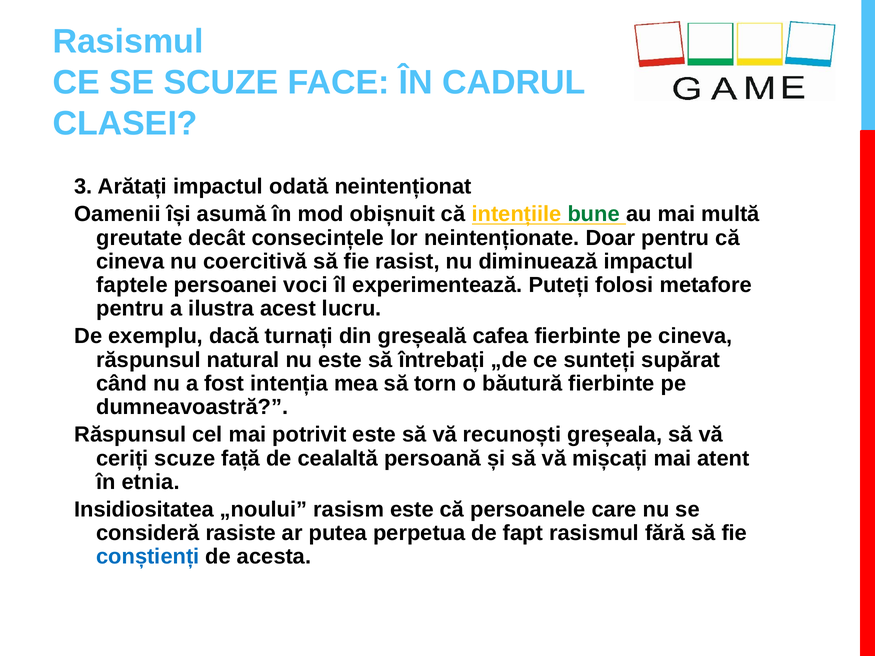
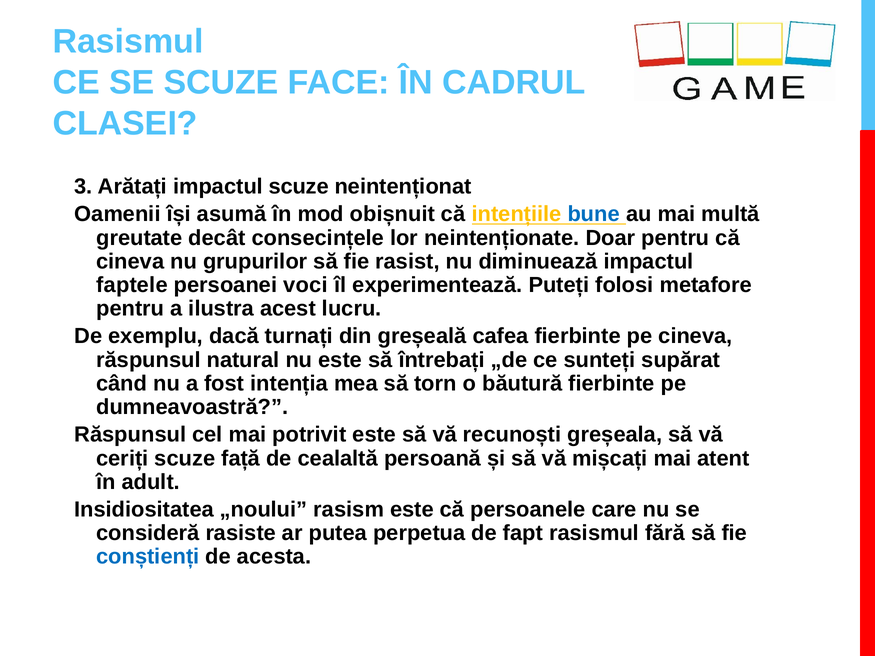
impactul odată: odată -> scuze (299, 187)
bune colour: green -> blue (594, 214)
coercitivă: coercitivă -> grupurilor (255, 262)
etnia: etnia -> adult (151, 482)
